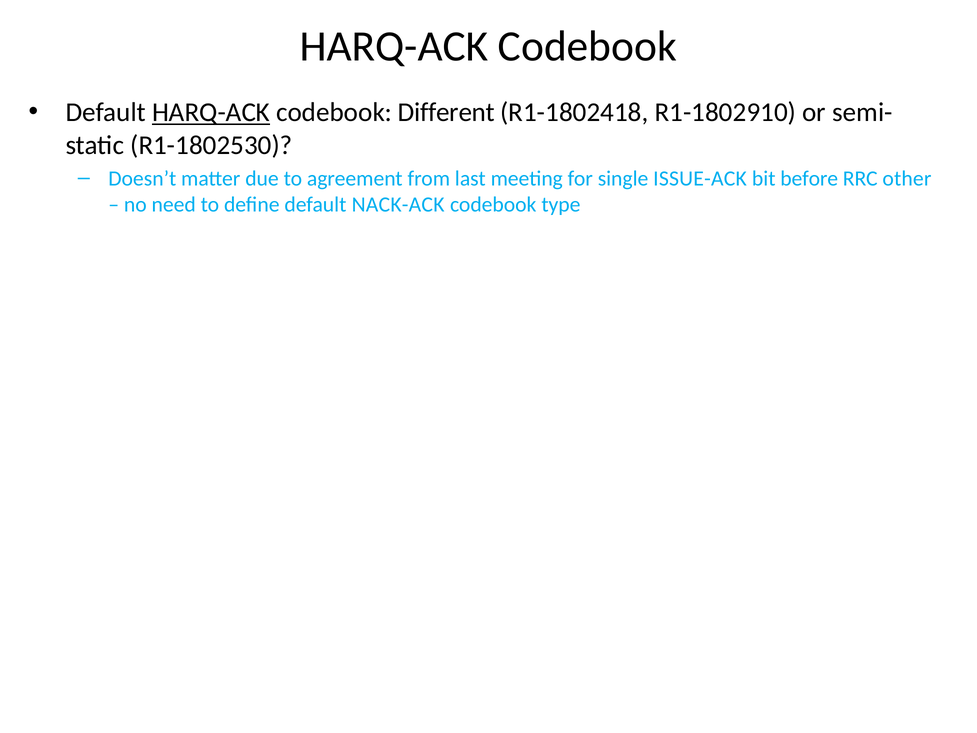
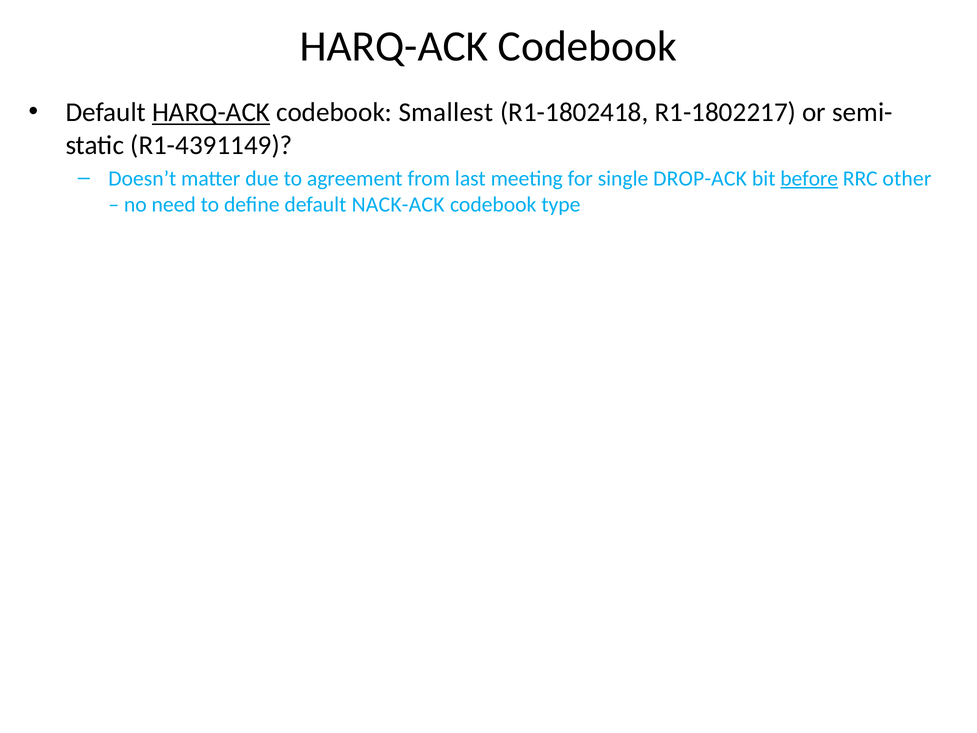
Different: Different -> Smallest (446, 112)
R1-1802910: R1-1802910 -> R1-1802217 (725, 112)
R1-1802530: R1-1802530 -> R1-4391149 (211, 145)
ISSUE-ACK: ISSUE-ACK -> DROP-ACK (700, 178)
before underline: none -> present (809, 178)
